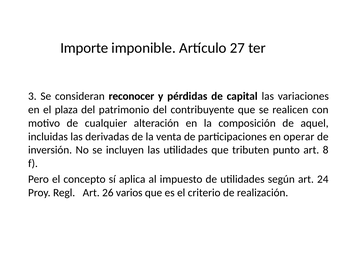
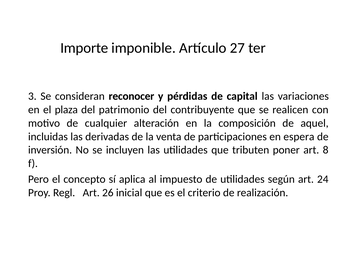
operar: operar -> espera (299, 136)
punto: punto -> poner (286, 150)
varios: varios -> inicial (129, 192)
